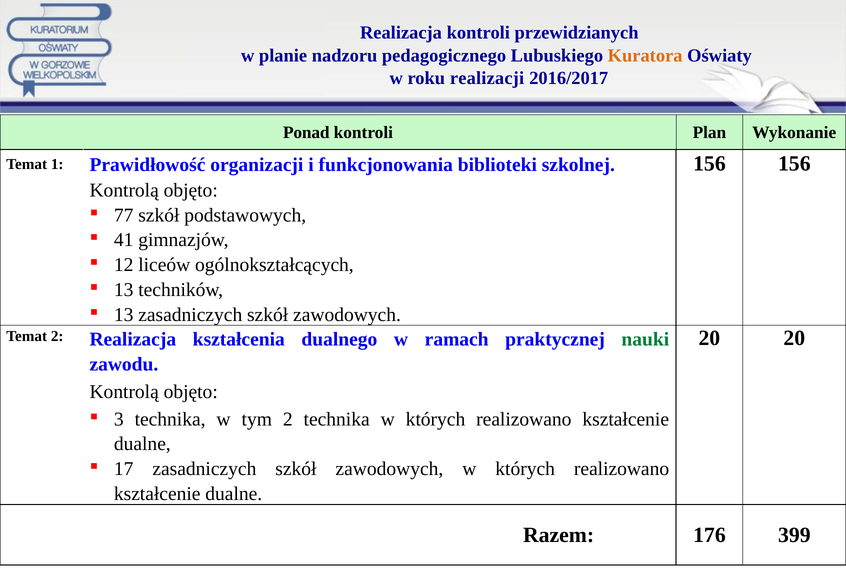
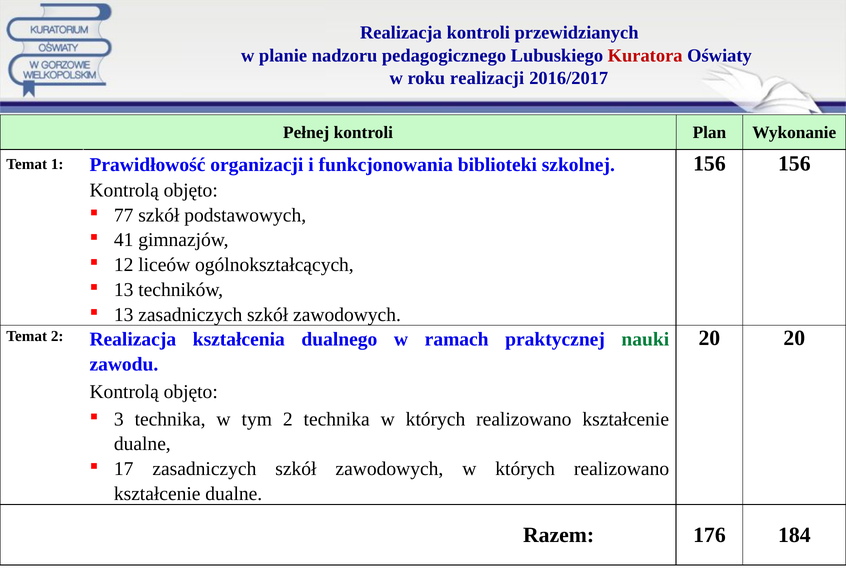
Kuratora colour: orange -> red (645, 56)
Ponad: Ponad -> Pełnej (306, 132)
399: 399 -> 184 (794, 535)
